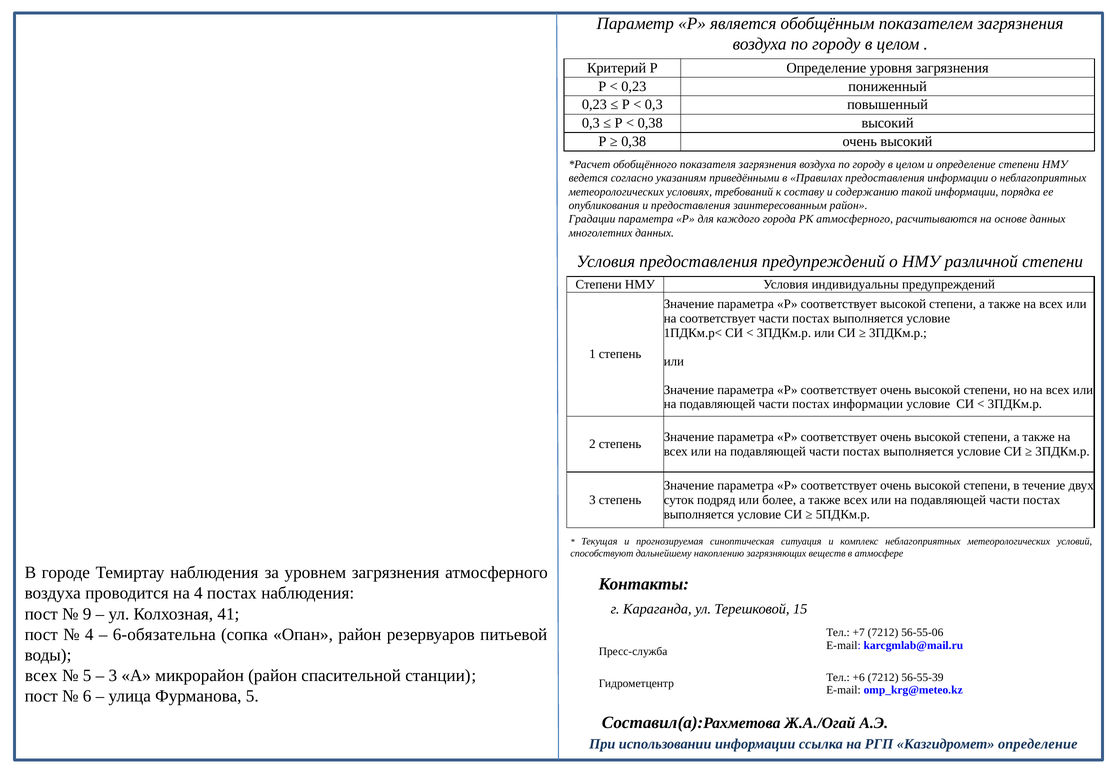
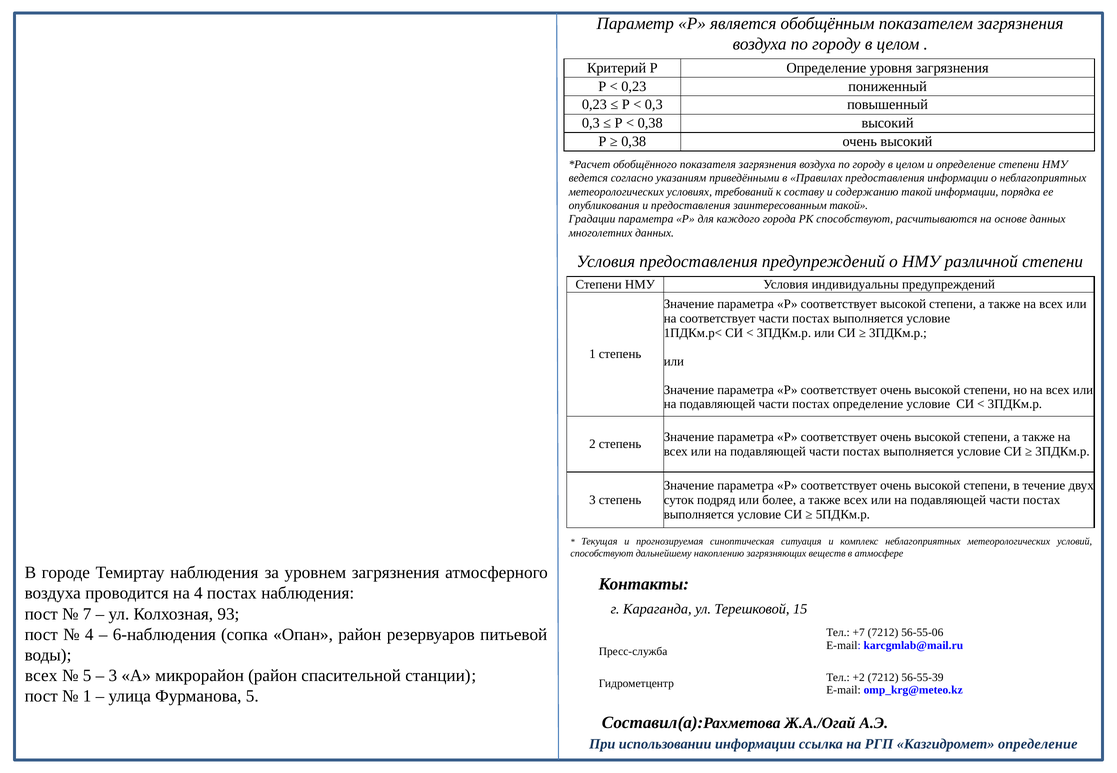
заинтересованным район: район -> такой (849, 206)
РК атмосферного: атмосферного -> способствуют (855, 219)
постах информации: информации -> определение (868, 404)
9: 9 -> 7 (87, 614)
41: 41 -> 93 (228, 614)
6-обязательна: 6-обязательна -> 6-наблюдения (164, 635)
+6: +6 -> +2 (859, 677)
6: 6 -> 1 (87, 697)
